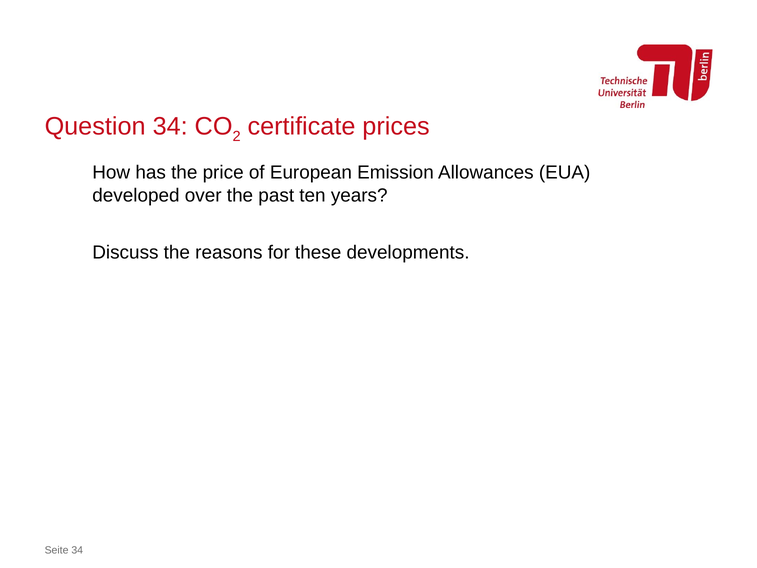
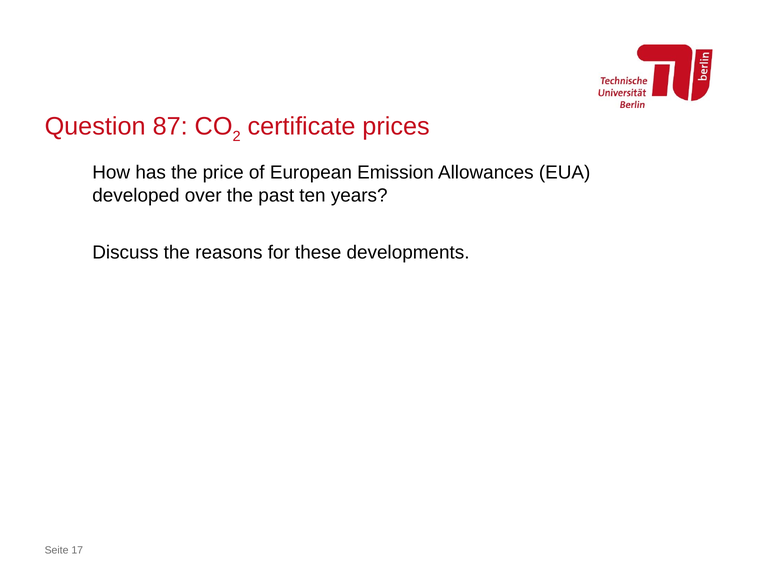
Question 34: 34 -> 87 (170, 126)
Seite 34: 34 -> 17 (77, 550)
